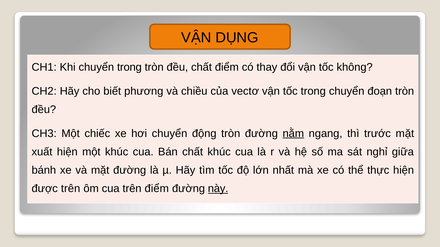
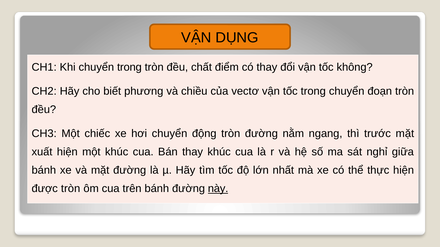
nằm underline: present -> none (293, 134)
Bán chất: chất -> thay (193, 152)
được trên: trên -> tròn (71, 189)
trên điểm: điểm -> bánh (157, 189)
